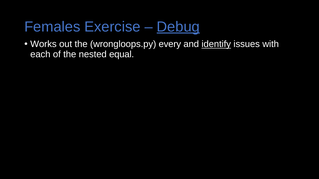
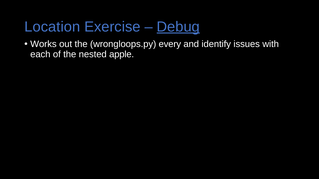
Females: Females -> Location (52, 27)
identify underline: present -> none (216, 44)
equal: equal -> apple (122, 54)
